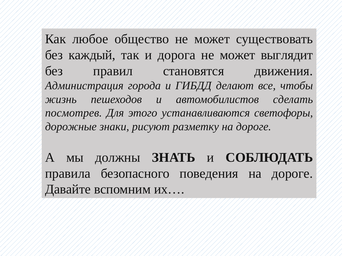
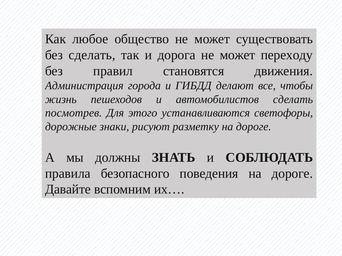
без каждый: каждый -> сделать (92, 55)
выглядит: выглядит -> переходу (287, 55)
